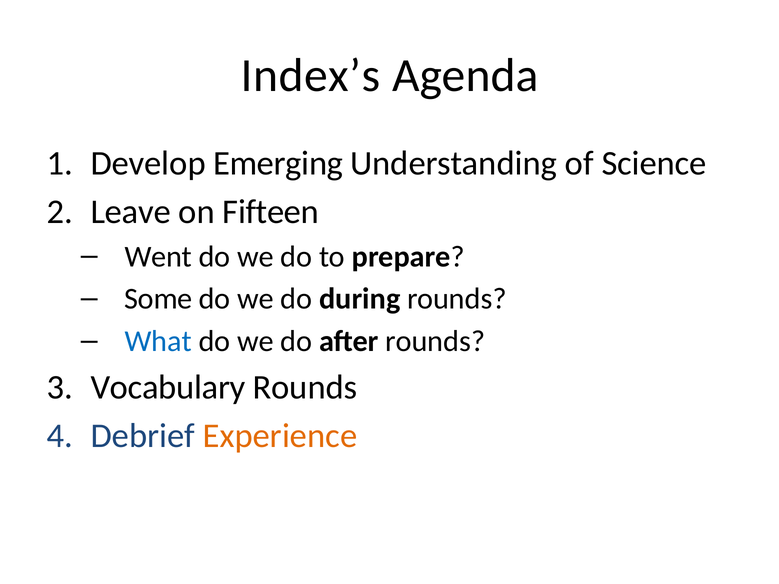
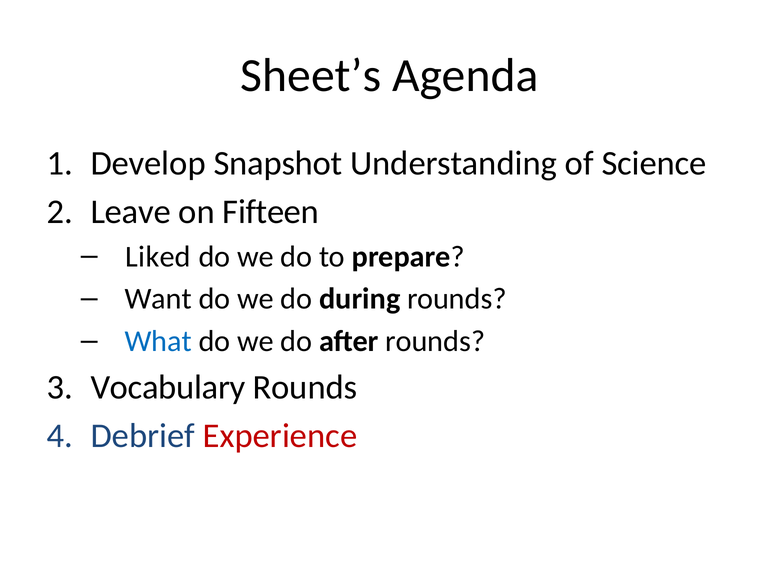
Index’s: Index’s -> Sheet’s (311, 75)
Emerging: Emerging -> Snapshot (278, 163)
Went: Went -> Liked (158, 257)
Some: Some -> Want (158, 299)
Experience colour: orange -> red (280, 436)
